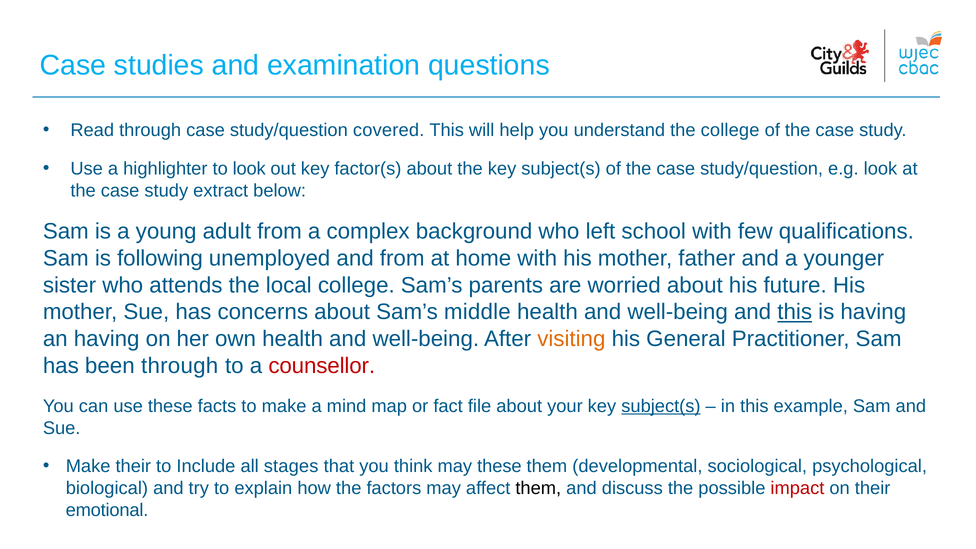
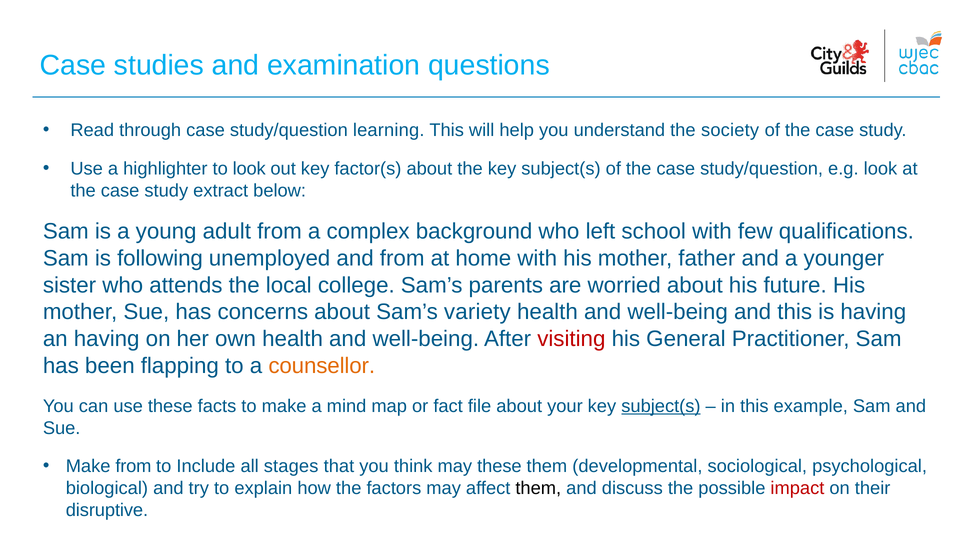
covered: covered -> learning (389, 130)
the college: college -> society (730, 130)
middle: middle -> variety (477, 312)
this underline: present -> none (795, 312)
visiting colour: orange -> red (571, 339)
been through: through -> flapping (180, 366)
counsellor colour: red -> orange (322, 366)
Make their: their -> from (133, 466)
emotional: emotional -> disruptive (107, 510)
